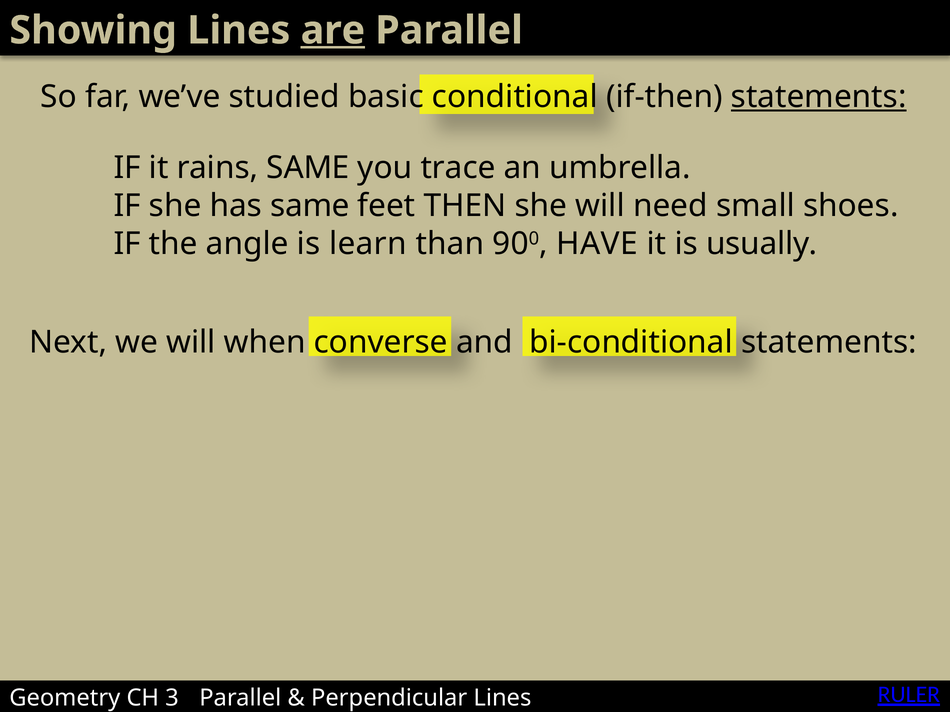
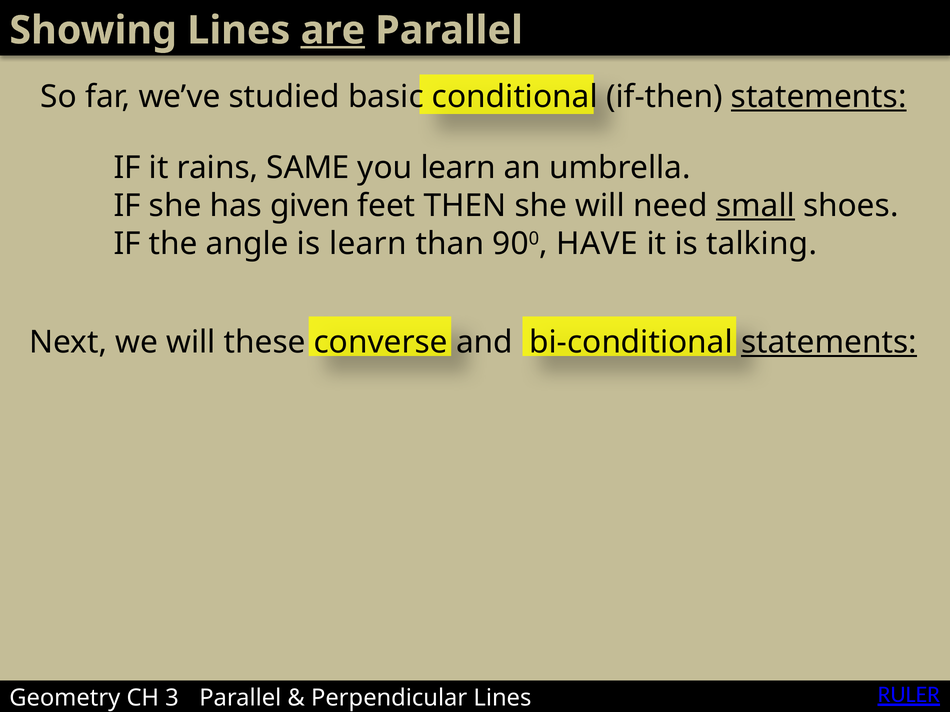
you trace: trace -> learn (458, 168)
has same: same -> given (310, 206)
small underline: none -> present (755, 206)
usually: usually -> talking (762, 244)
when: when -> these (265, 343)
statements underline: none -> present (829, 343)
